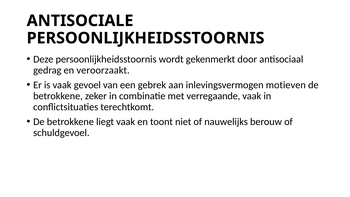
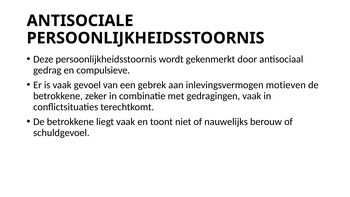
veroorzaakt: veroorzaakt -> compulsieve (103, 70)
verregaande: verregaande -> gedragingen (213, 96)
